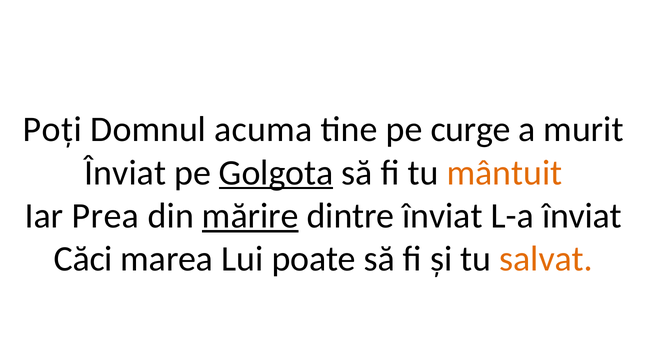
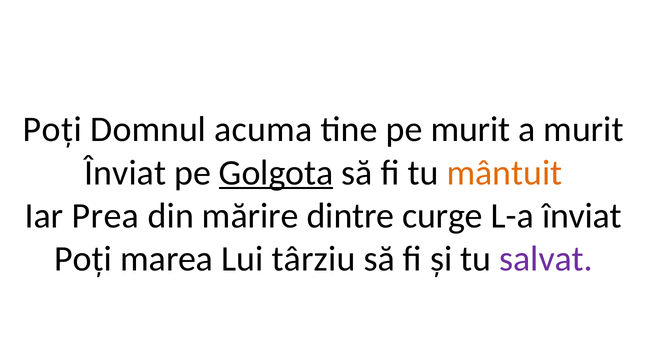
pe curge: curge -> murit (470, 130)
mărire underline: present -> none (250, 216)
dintre înviat: înviat -> curge (442, 216)
Căci: Căci -> Poți (83, 259)
poate: poate -> târziu (313, 259)
salvat colour: orange -> purple (546, 259)
